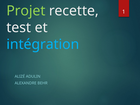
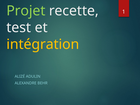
intégration colour: light blue -> yellow (43, 44)
